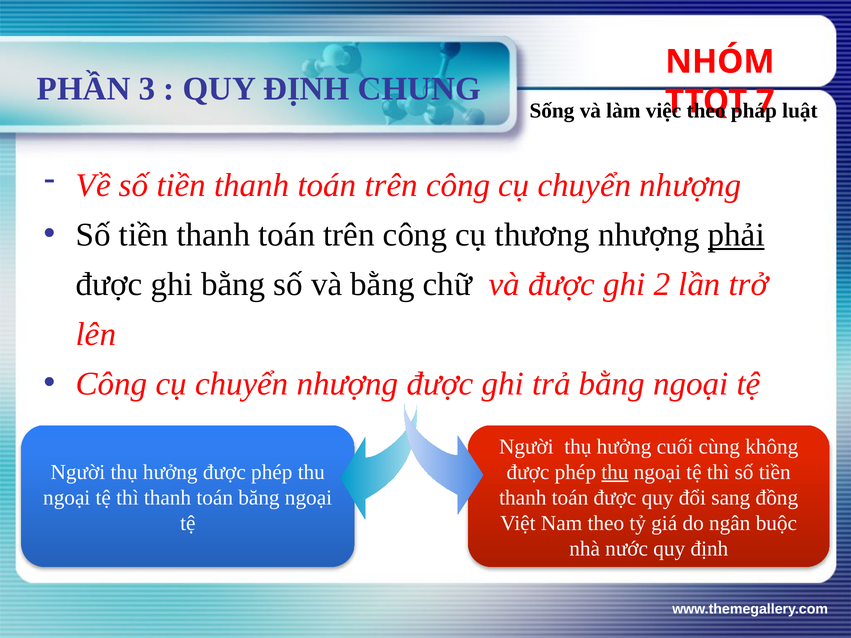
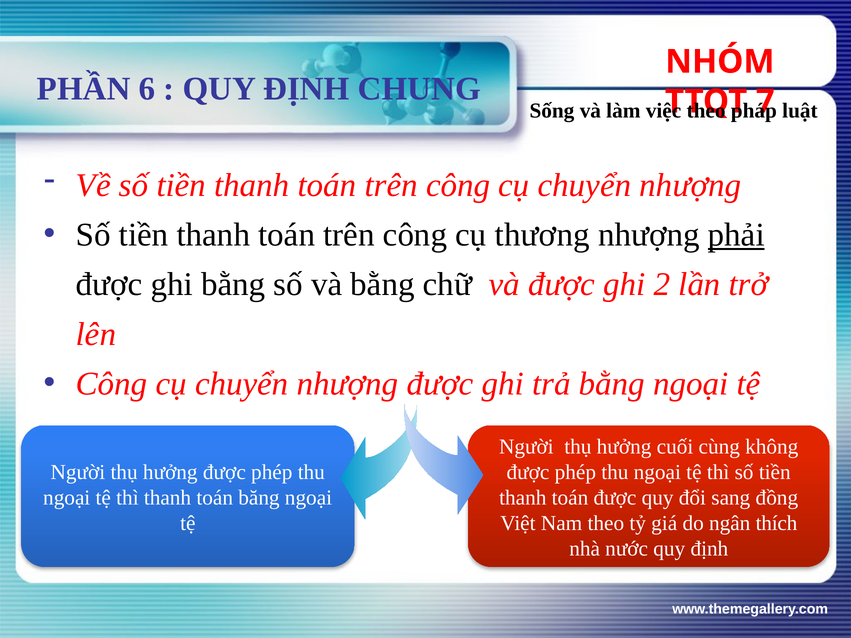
3: 3 -> 6 (147, 89)
thu underline: present -> none (615, 472)
buộc: buộc -> thích (776, 523)
